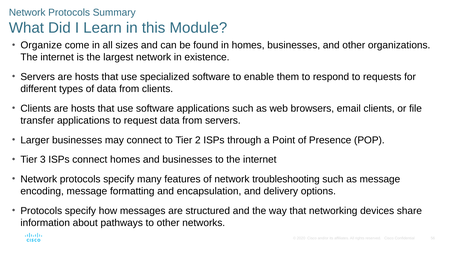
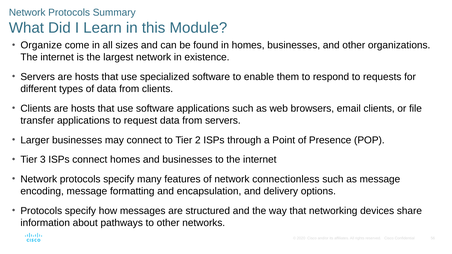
troubleshooting: troubleshooting -> connectionless (286, 179)
